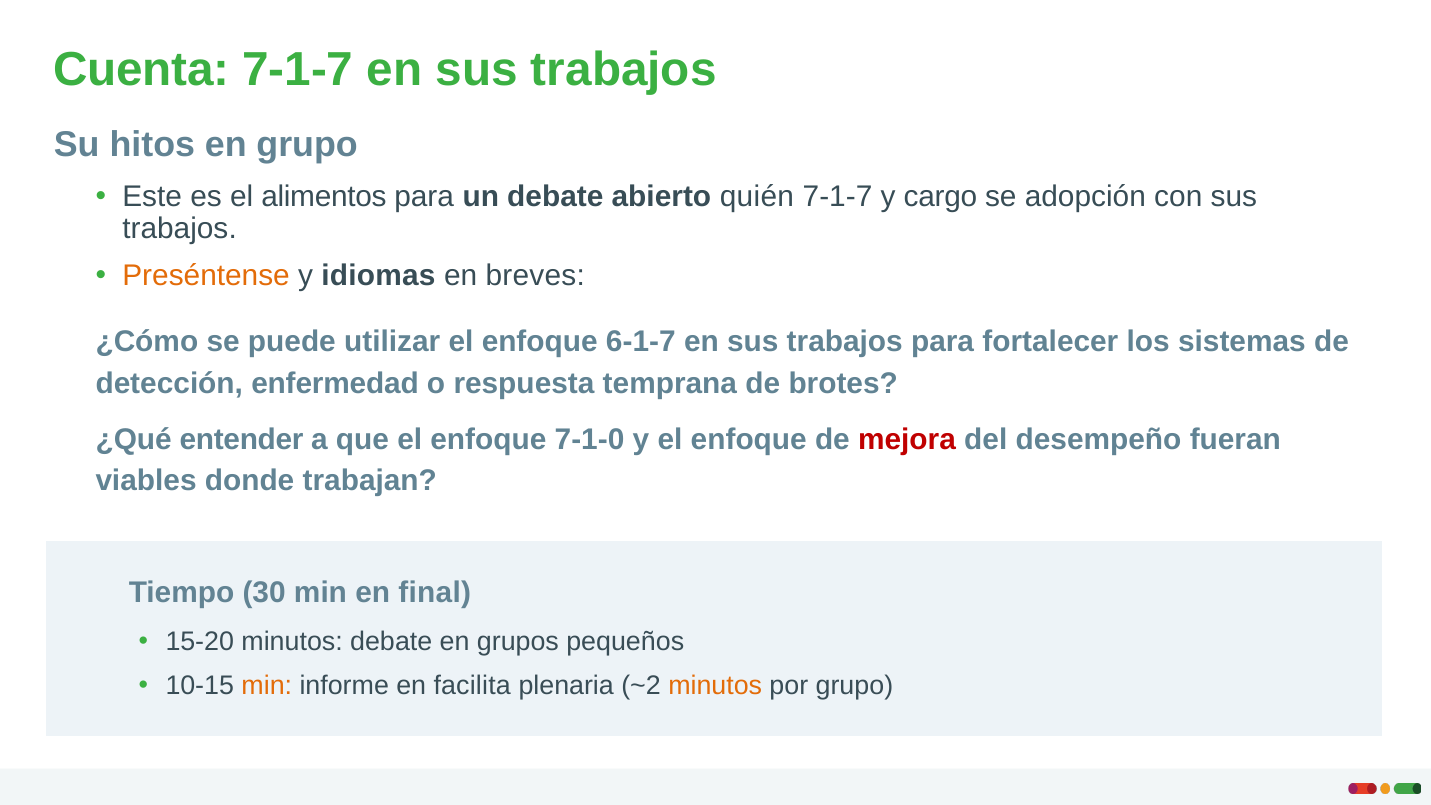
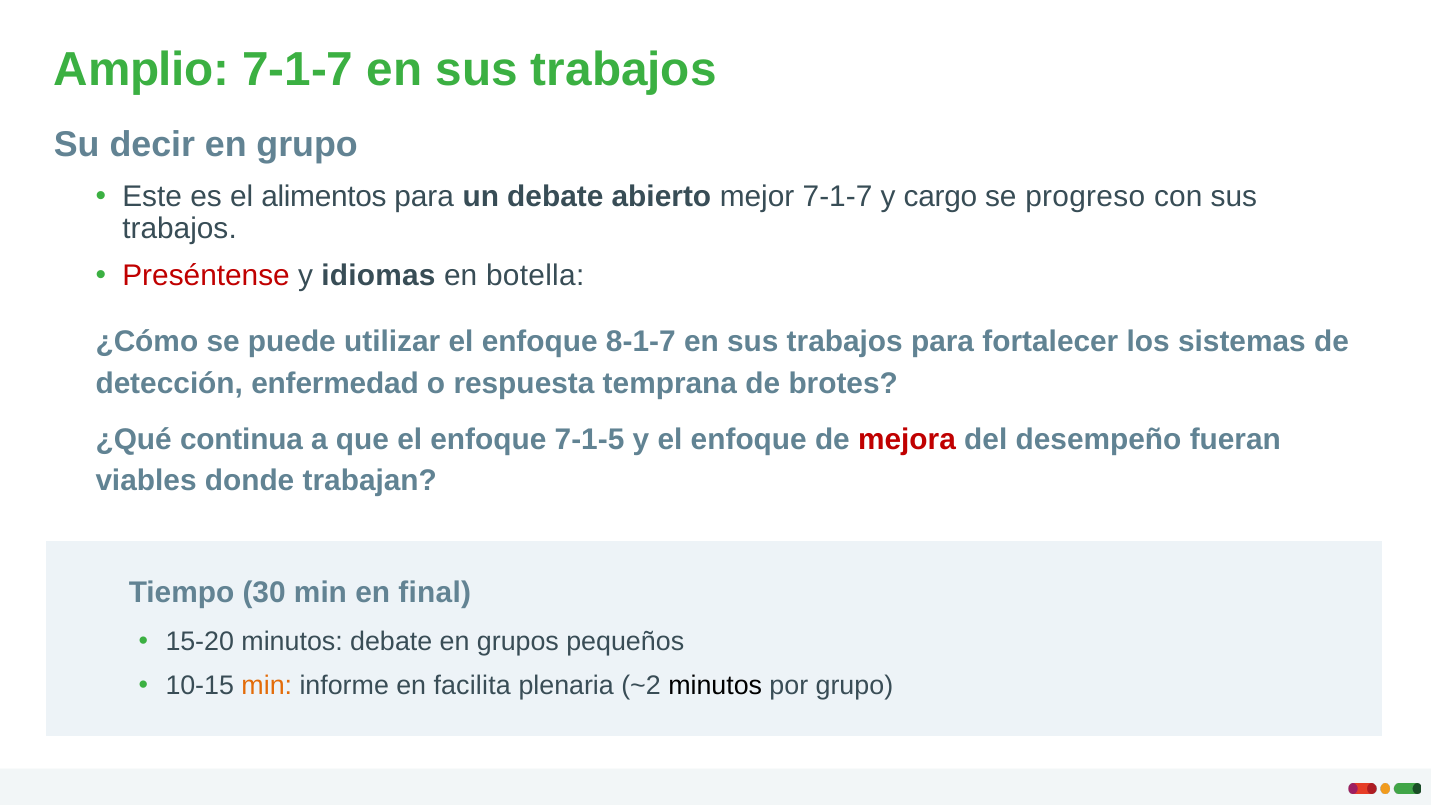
Cuenta: Cuenta -> Amplio (142, 69)
hitos: hitos -> decir (152, 145)
quién: quién -> mejor (757, 197)
adopción: adopción -> progreso (1085, 197)
Preséntense colour: orange -> red (206, 276)
breves: breves -> botella (535, 276)
6-1-7: 6-1-7 -> 8-1-7 (641, 342)
entender: entender -> continua (242, 440)
7-1-0: 7-1-0 -> 7-1-5 (590, 440)
minutos colour: orange -> black (715, 685)
